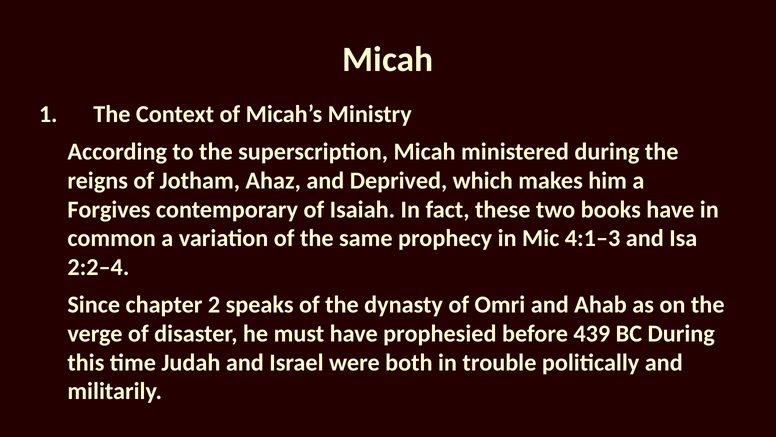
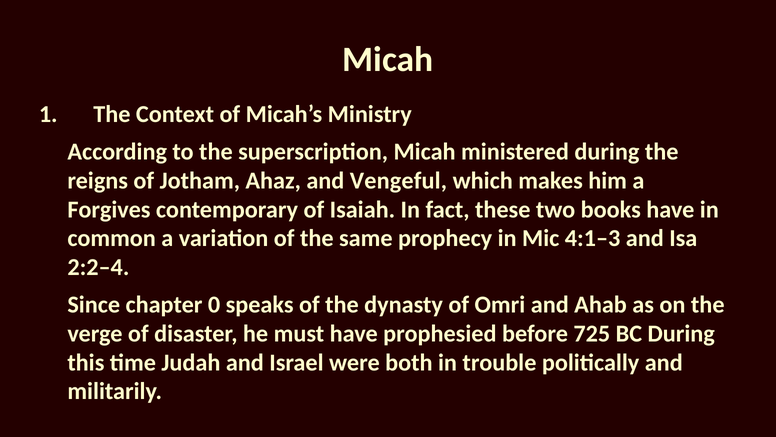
Deprived: Deprived -> Vengeful (398, 181)
2: 2 -> 0 (214, 304)
439: 439 -> 725 (592, 333)
